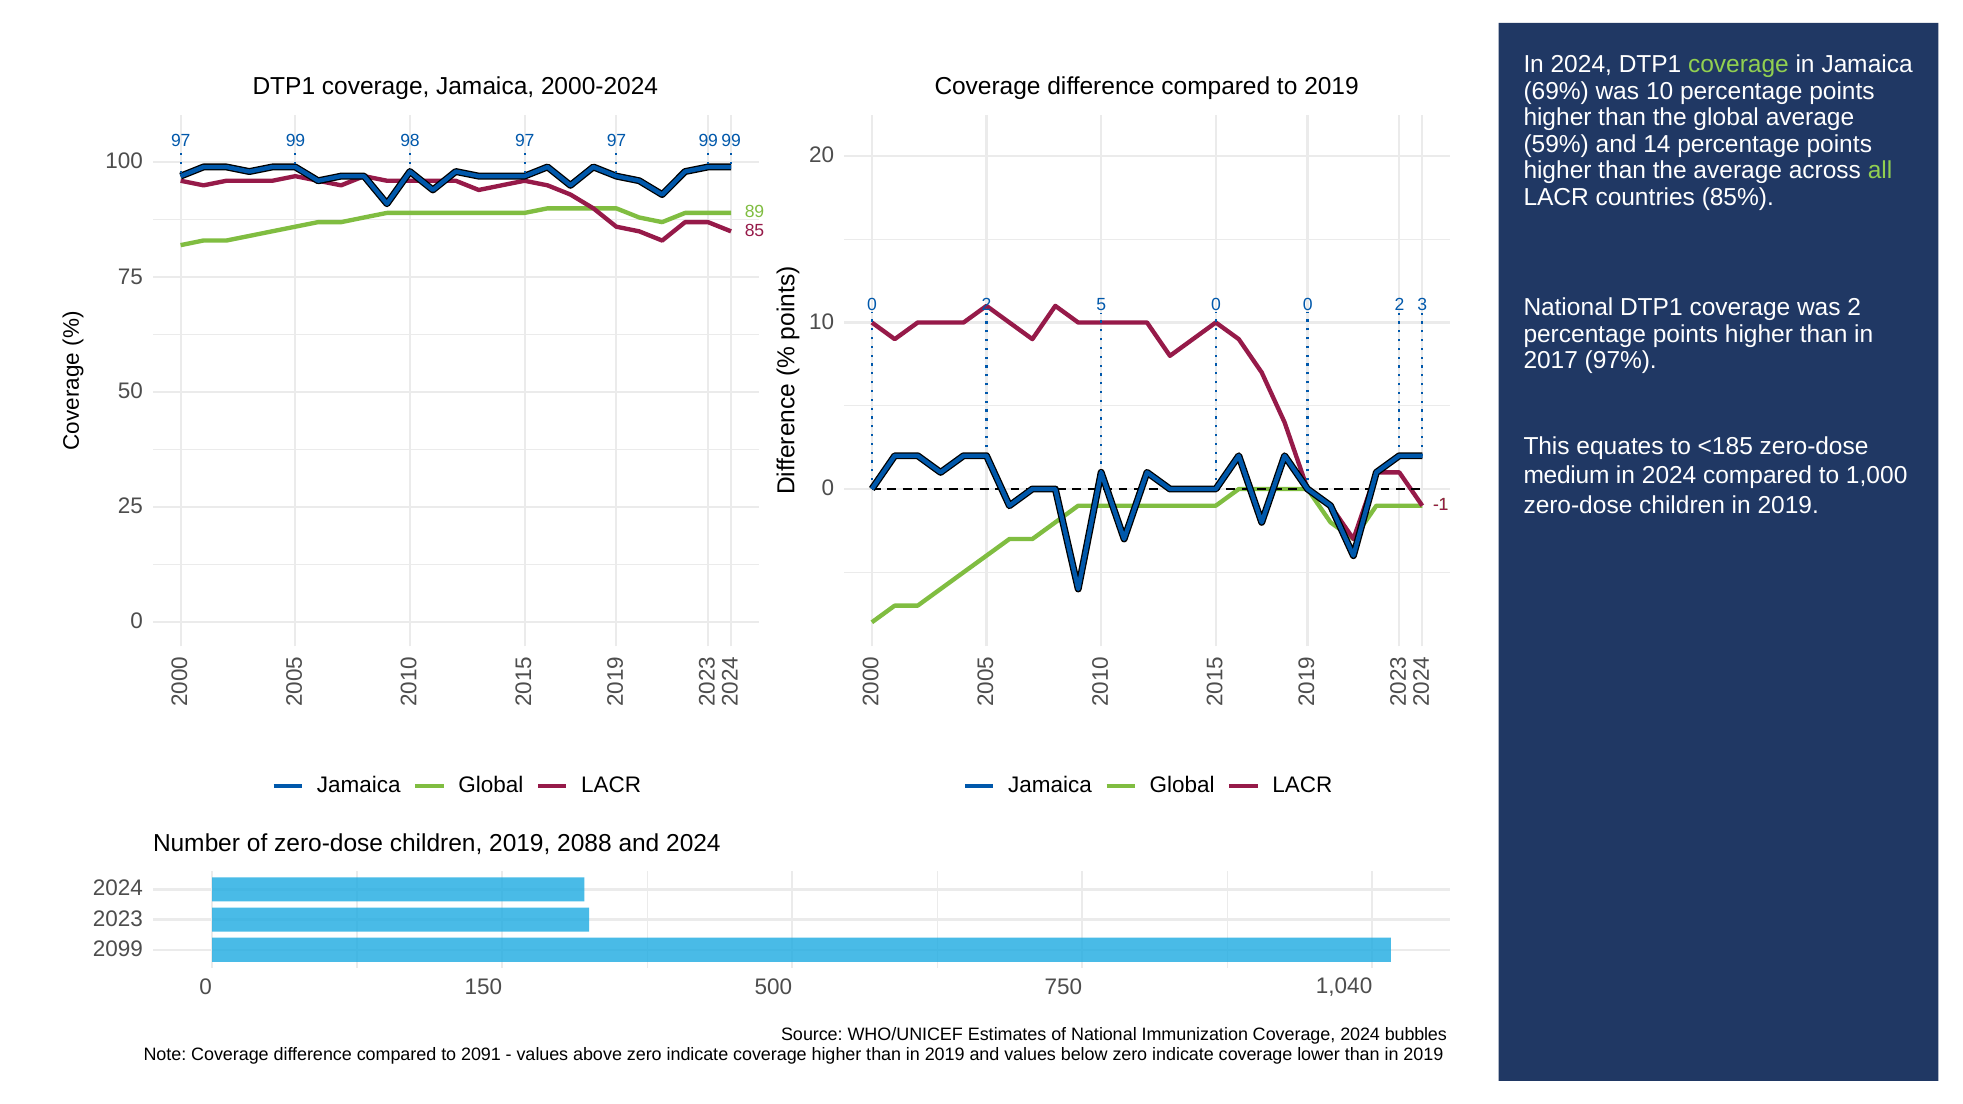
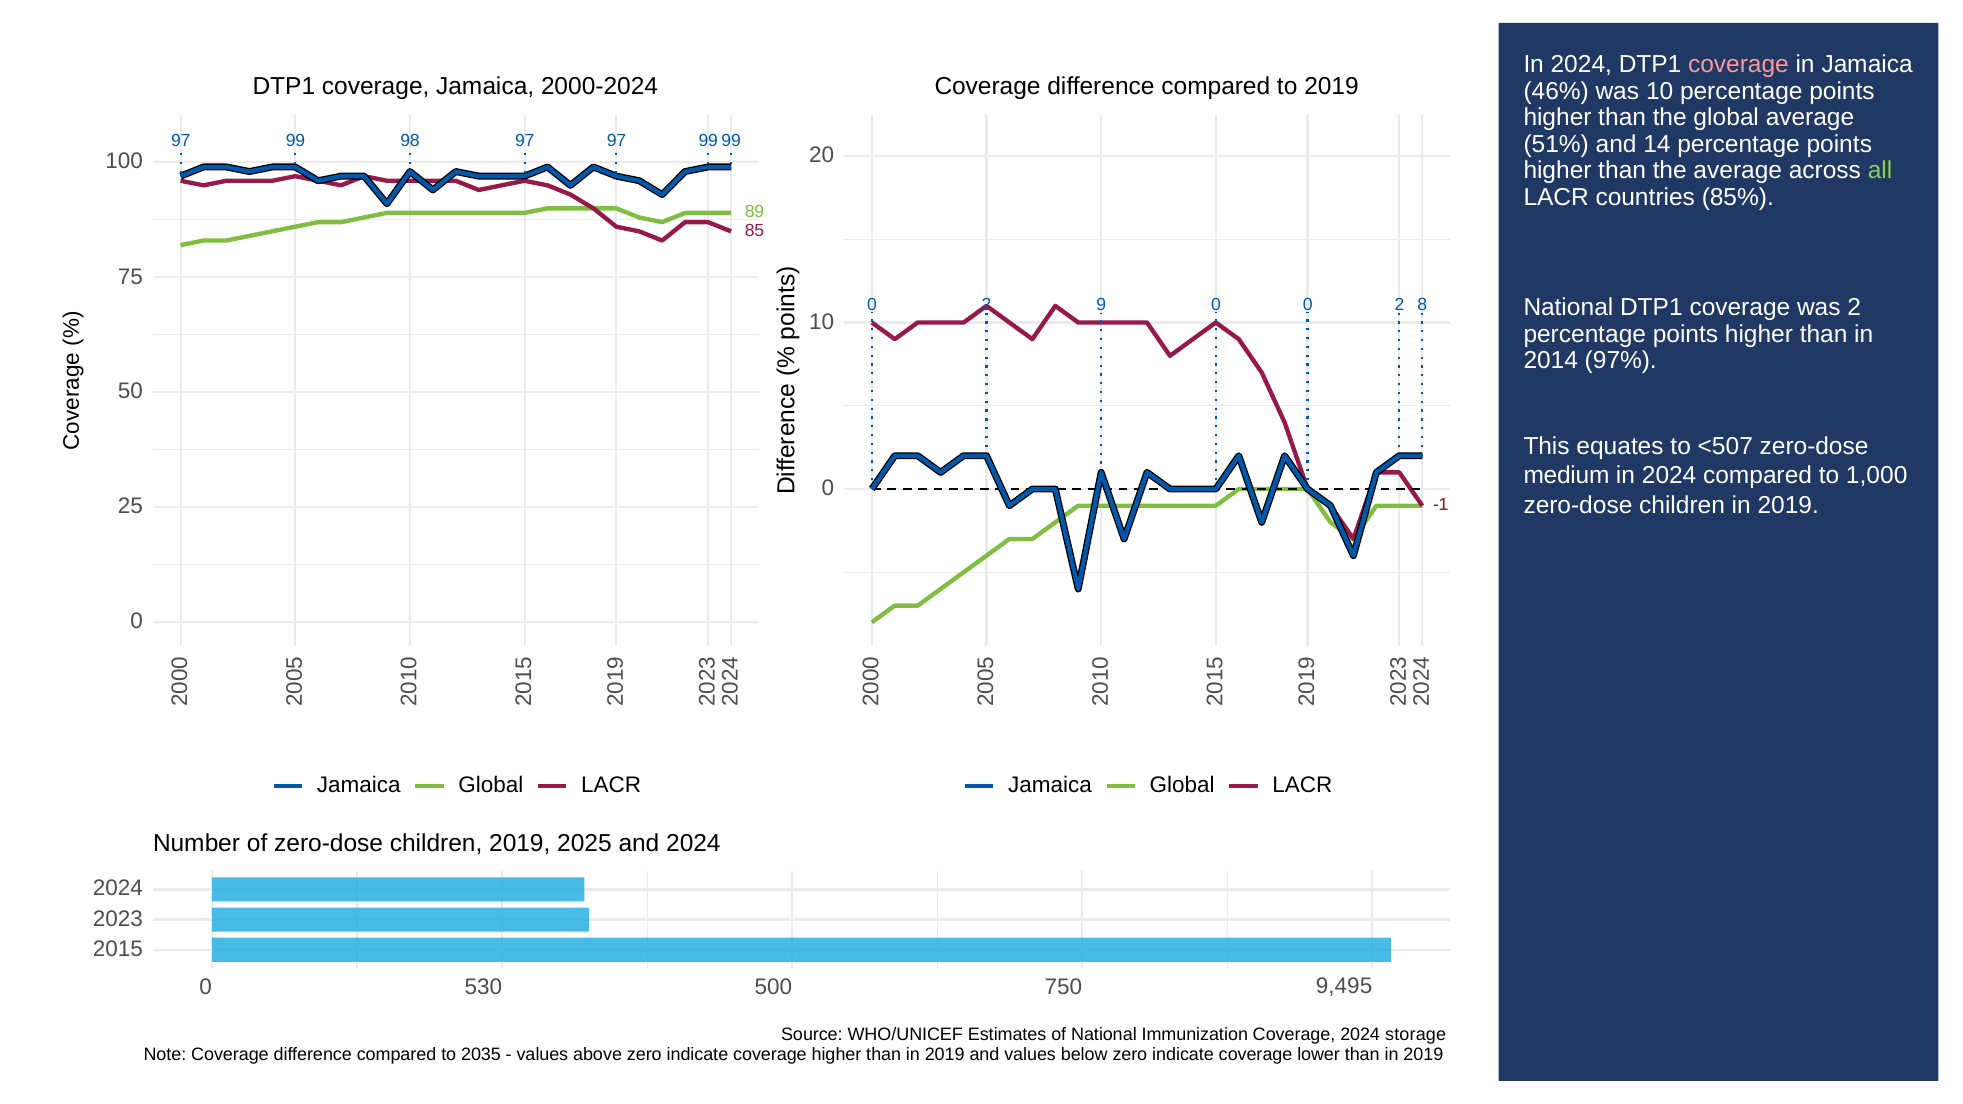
coverage colour: light green -> pink (1738, 65)
69%: 69% -> 46% (1556, 91)
59%: 59% -> 51% (1556, 144)
2 5: 5 -> 9 (1101, 305)
0 0 2 3: 3 -> 8 (1422, 305)
2017: 2017 -> 2014 (1551, 361)
<185: <185 -> <507 (1725, 446)
2088: 2088 -> 2025 (584, 844)
2099: 2099 -> 2015 (118, 949)
150: 150 -> 530 (483, 988)
1,040: 1,040 -> 9,495 (1344, 986)
bubbles: bubbles -> storage (1416, 1035)
2091: 2091 -> 2035 (481, 1054)
